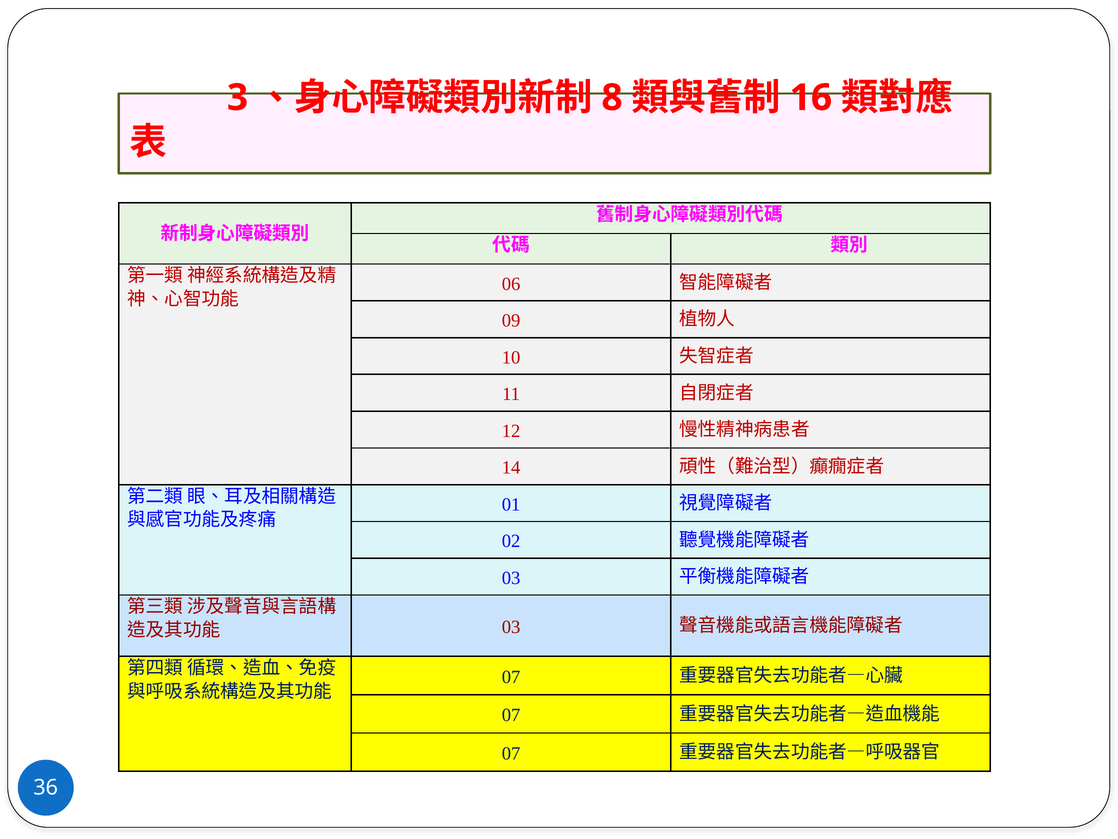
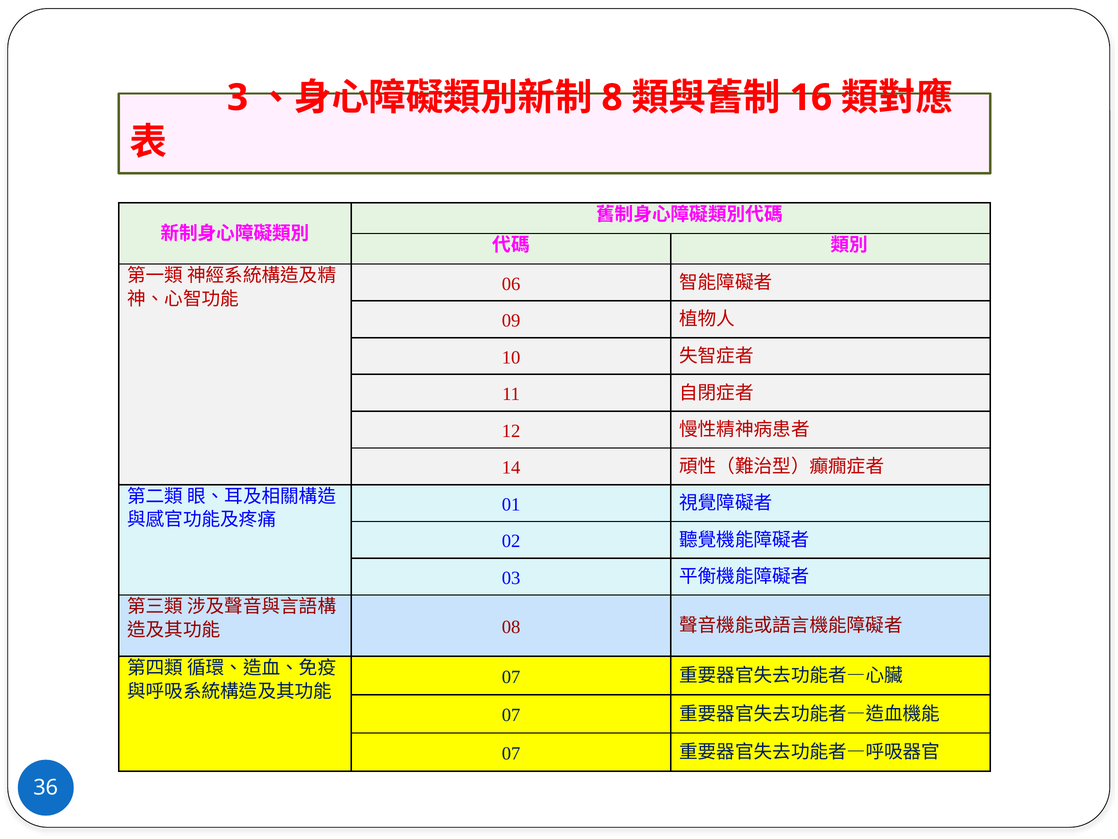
03: 03 -> 08 (511, 627)
